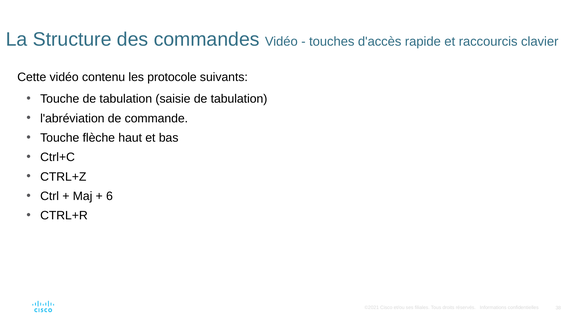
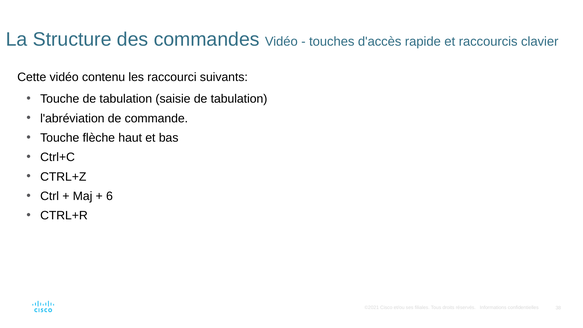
protocole: protocole -> raccourci (172, 77)
